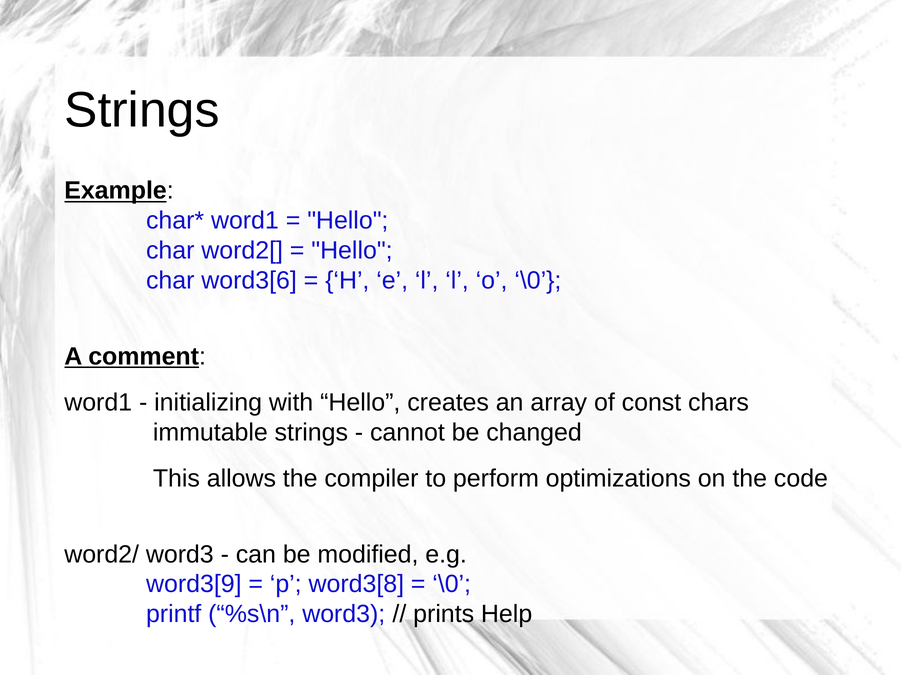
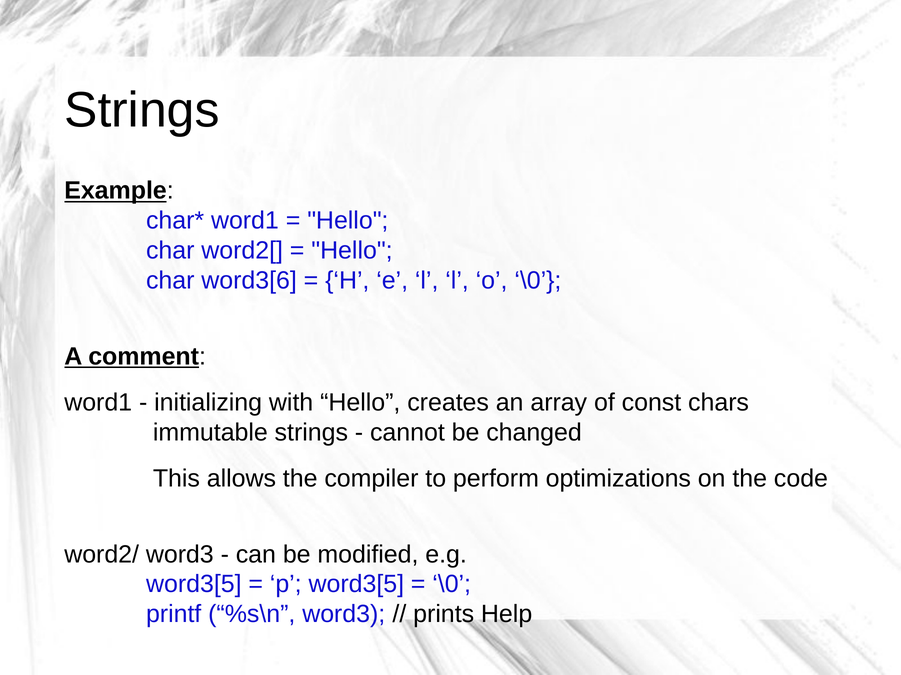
word3[9: word3[9 -> word3[5 (194, 585)
p word3[8: word3[8 -> word3[5 (356, 585)
